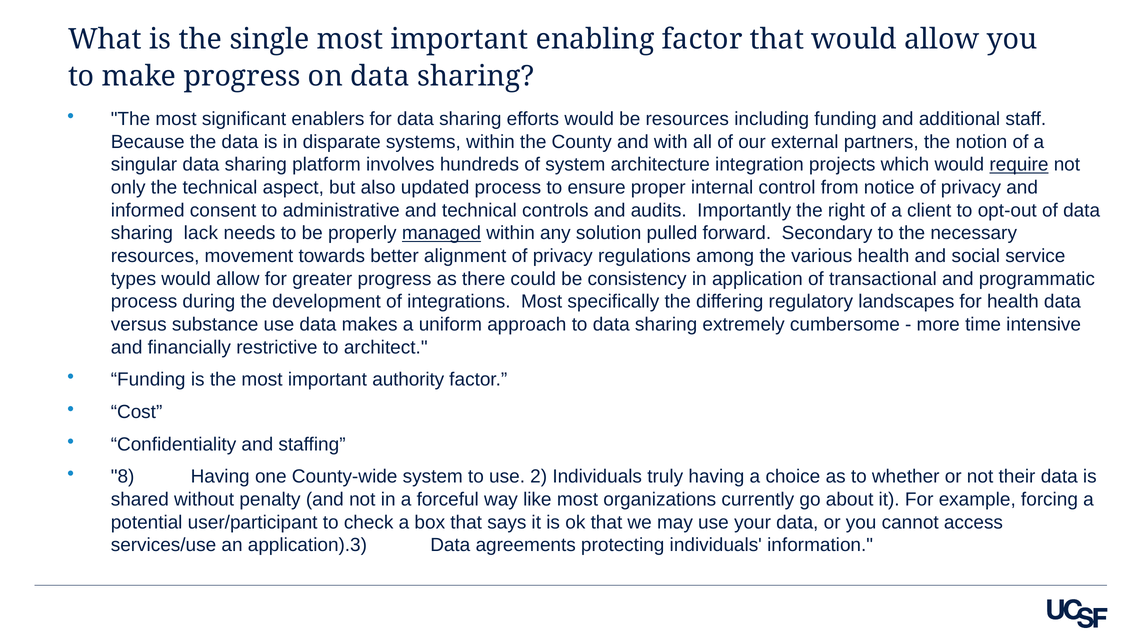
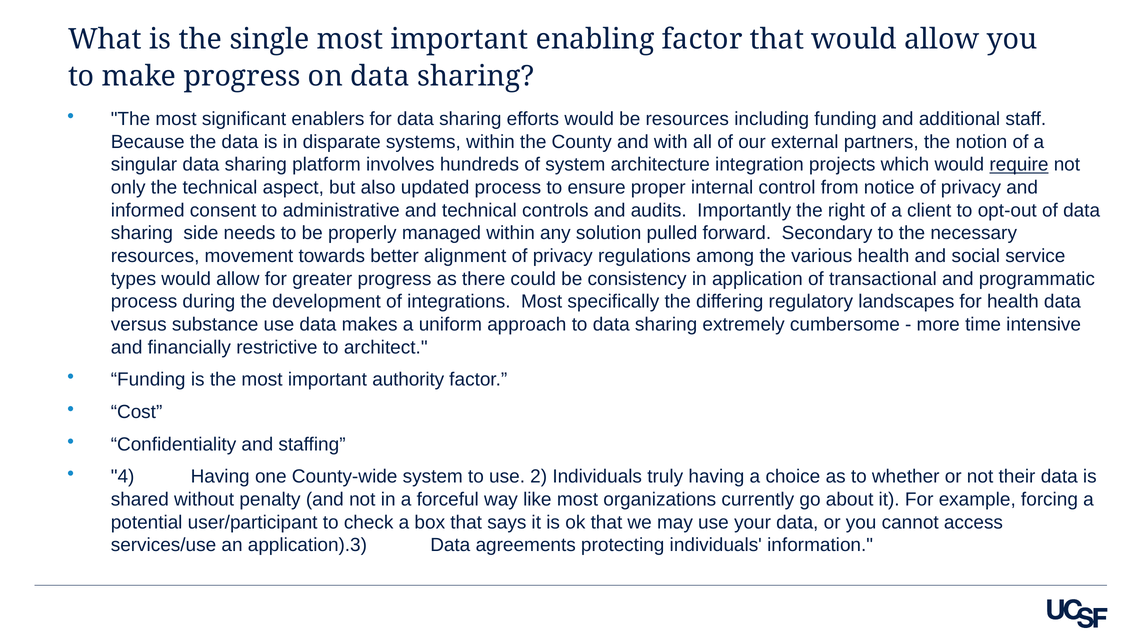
lack: lack -> side (201, 233)
managed underline: present -> none (441, 233)
8: 8 -> 4 (123, 477)
